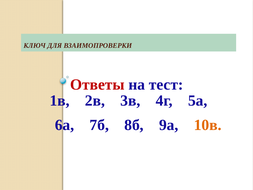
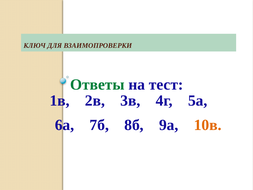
Ответы colour: red -> green (97, 84)
